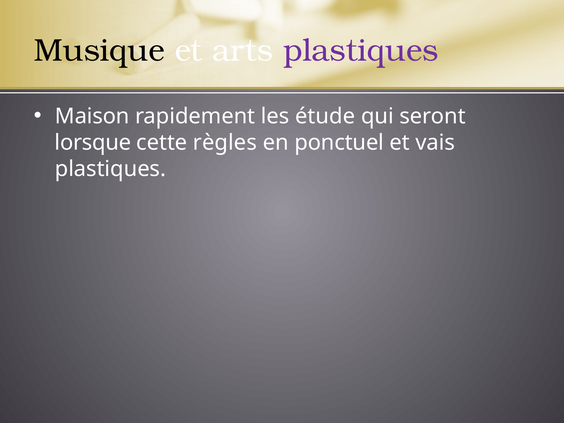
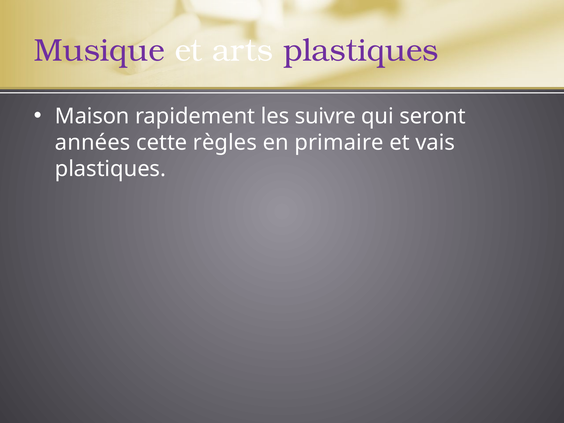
Musique colour: black -> purple (99, 51)
étude: étude -> suivre (325, 116)
lorsque: lorsque -> années (93, 143)
ponctuel: ponctuel -> primaire (339, 143)
